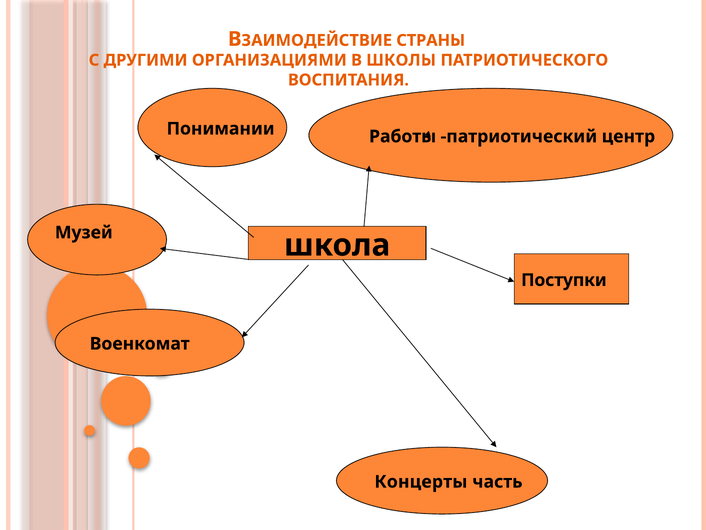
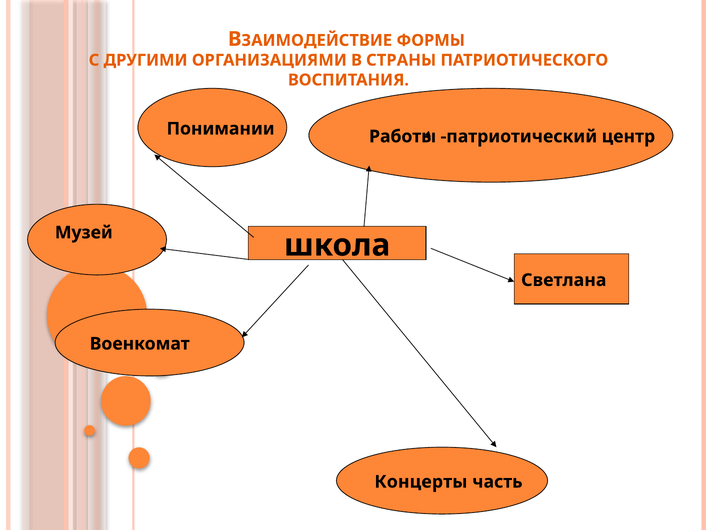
СТРАНЫ: СТРАНЫ -> ФОРМЫ (431, 40)
ШКОЛЫ: ШКОЛЫ -> СТРАНЫ (401, 60)
Поступки: Поступки -> Светлана (564, 280)
